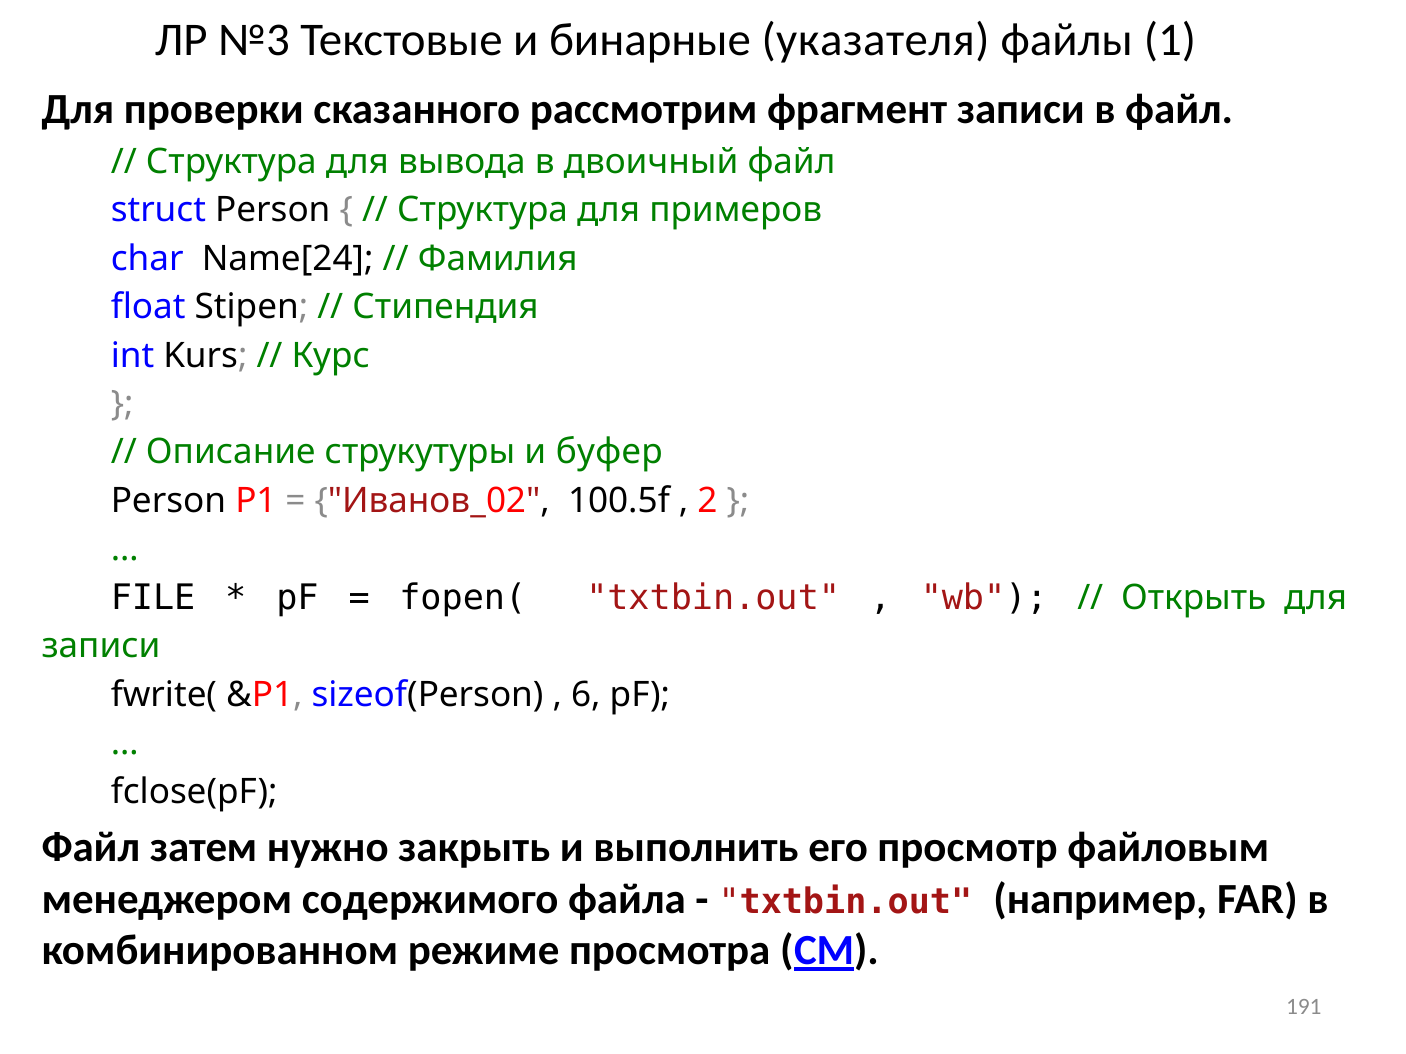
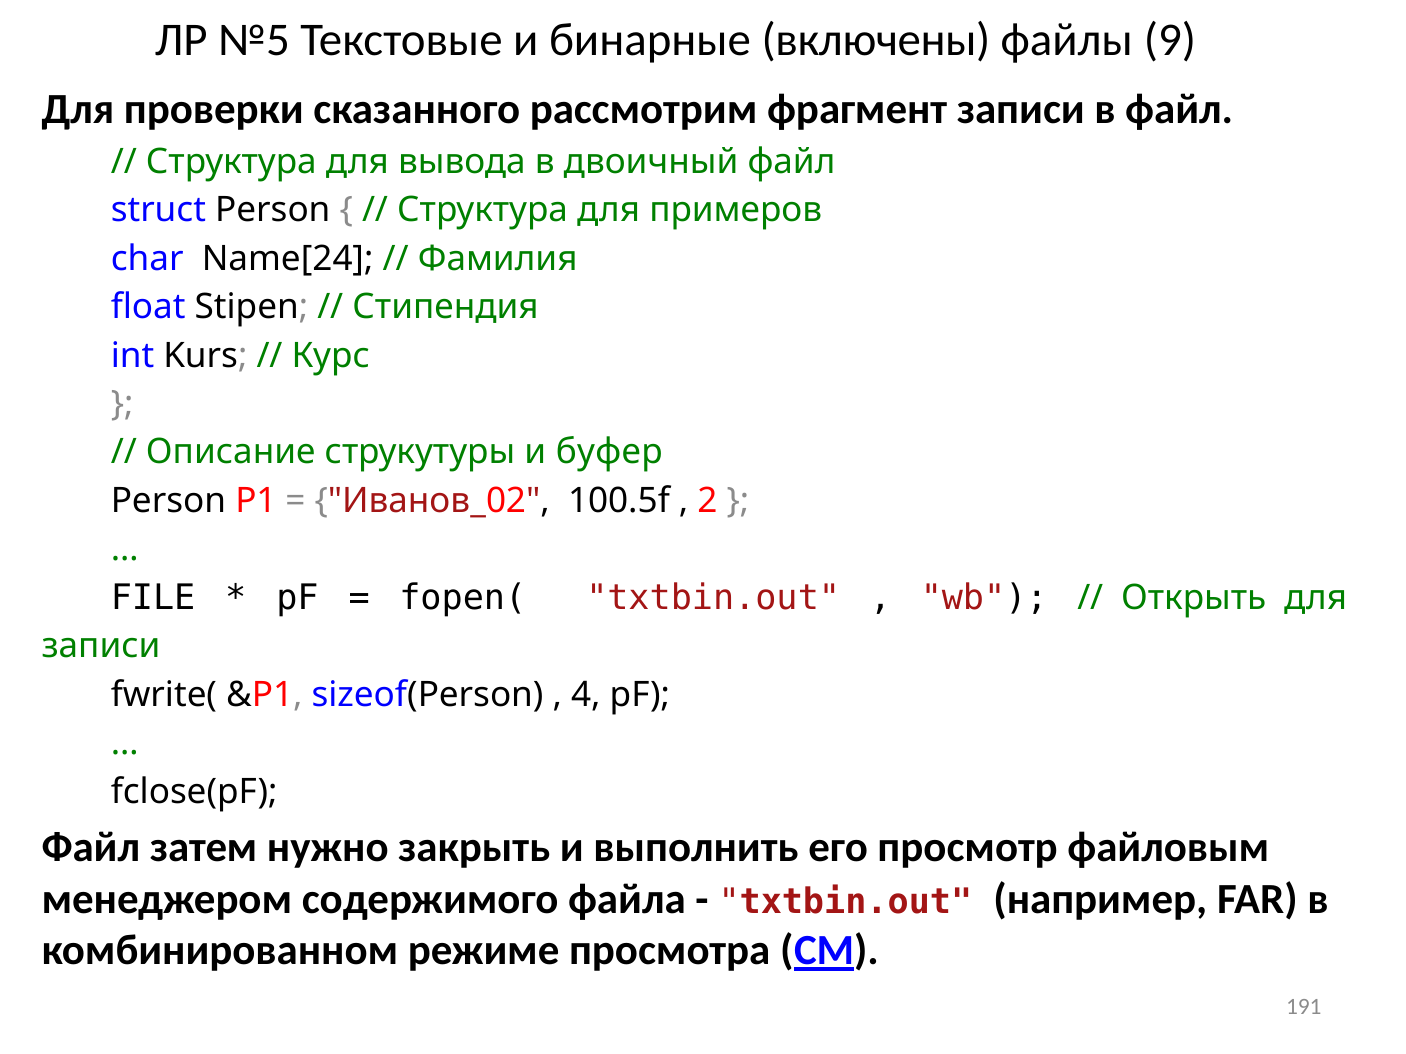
№3: №3 -> №5 (254, 40)
указателя: указателя -> включены (876, 40)
1: 1 -> 9 (1170, 40)
6: 6 -> 4 (586, 695)
